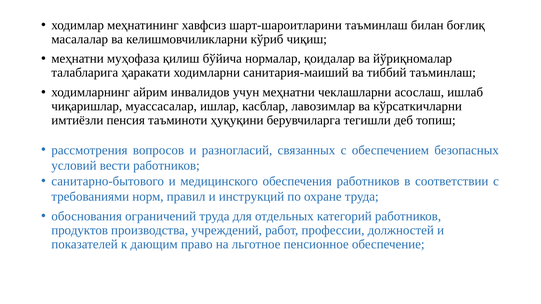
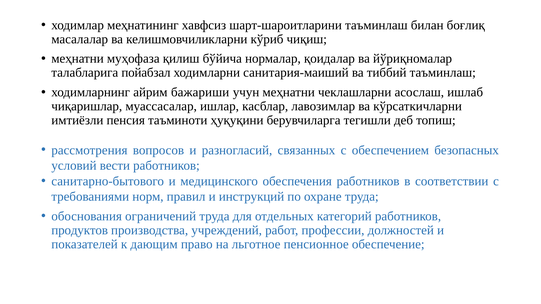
ҳаракати: ҳаракати -> пойабзал (146, 73)
инвалидов: инвалидов -> бажариши (200, 92)
